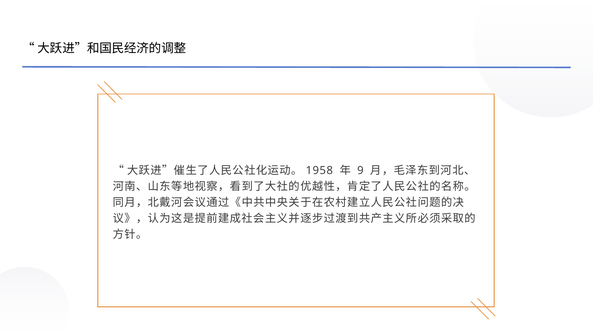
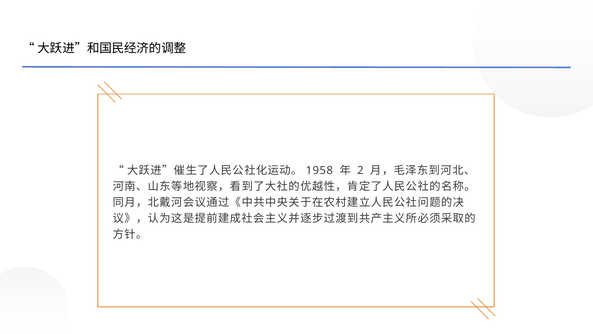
9: 9 -> 2 (360, 170)
